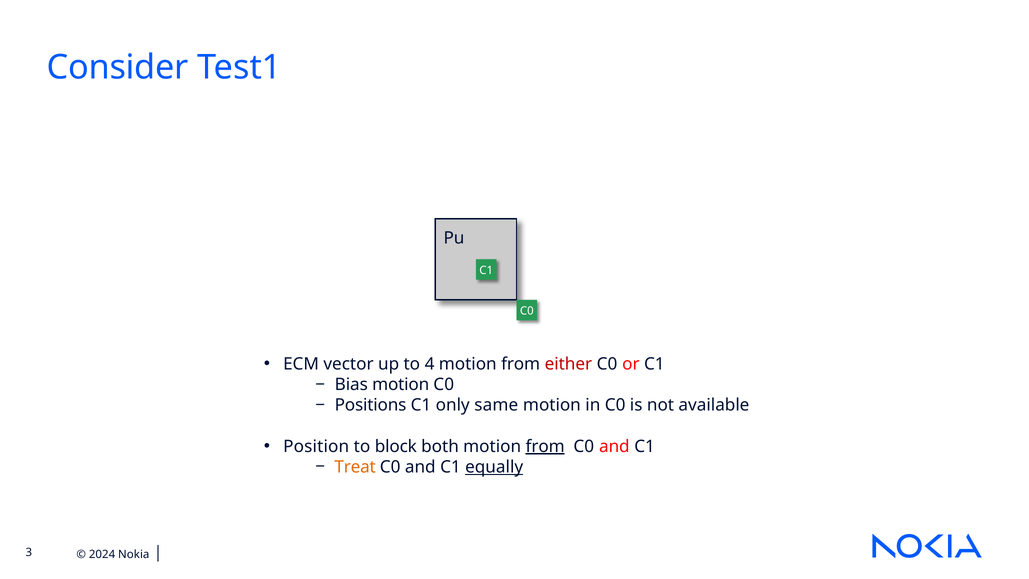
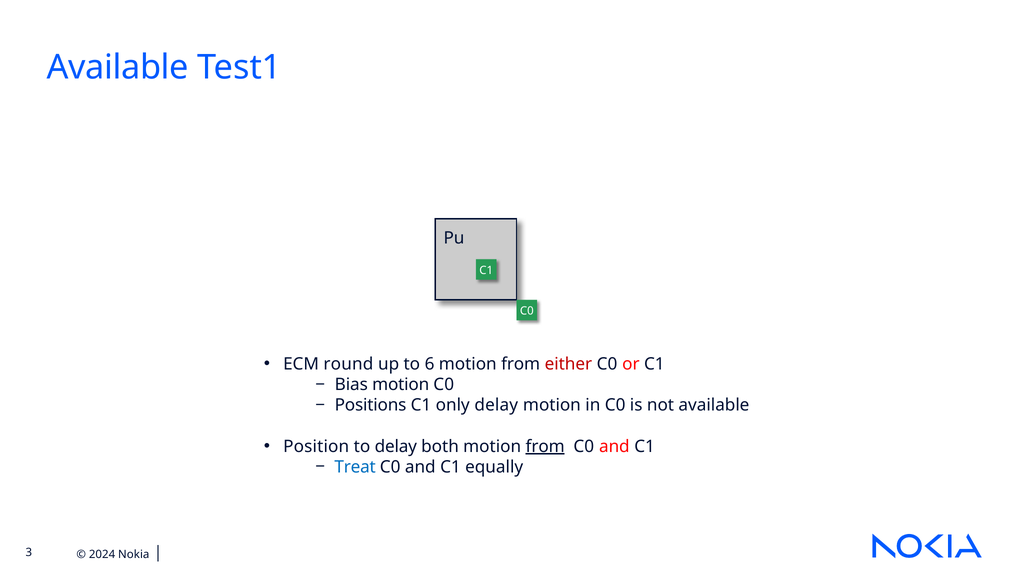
Consider: Consider -> Available (118, 68)
vector: vector -> round (348, 364)
4: 4 -> 6 (430, 364)
only same: same -> delay (496, 405)
to block: block -> delay (396, 446)
Treat colour: orange -> blue (355, 467)
equally underline: present -> none (494, 467)
